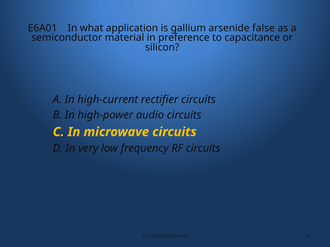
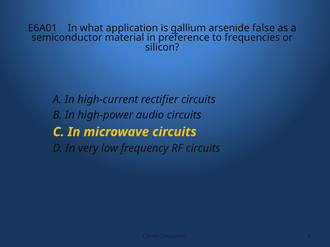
capacitance: capacitance -> frequencies (252, 38)
